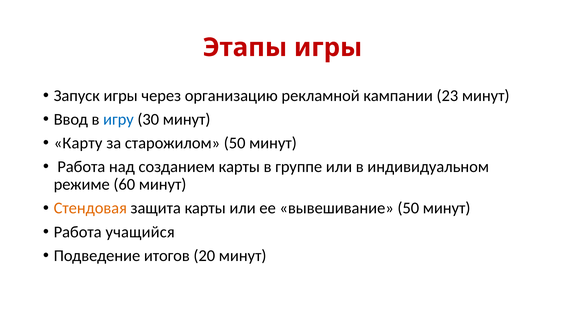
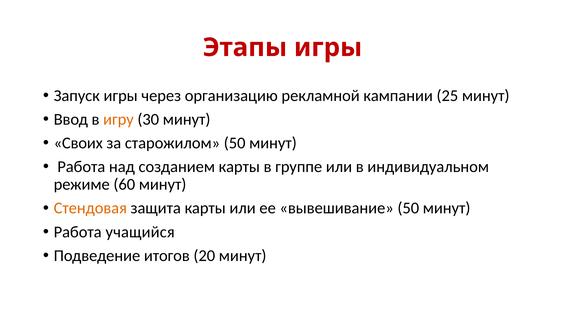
23: 23 -> 25 (447, 96)
игру colour: blue -> orange (118, 119)
Карту: Карту -> Своих (78, 143)
